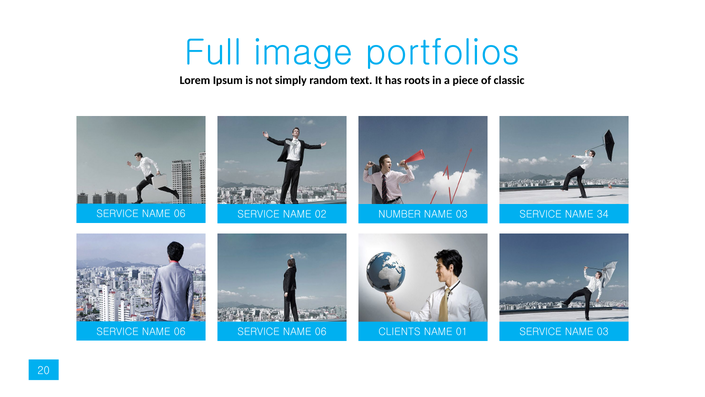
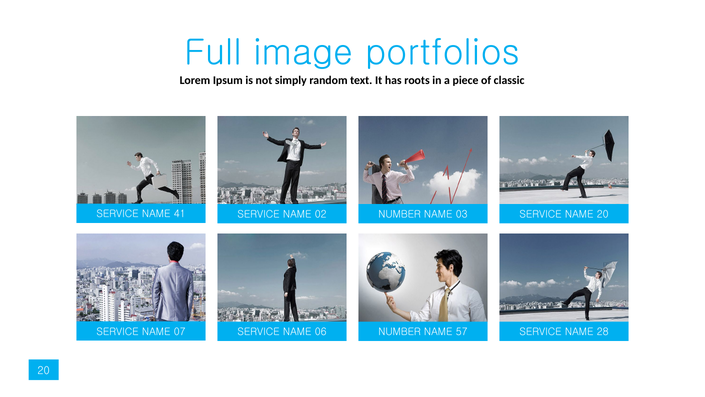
06: 06 -> 41 (180, 214)
NAME 34: 34 -> 20 (603, 214)
06: 06 -> 07 (180, 331)
06 CLIENTS: CLIENTS -> NUMBER (400, 332)
01: 01 -> 57 (462, 332)
SERVICE NAME 03: 03 -> 28 (603, 332)
